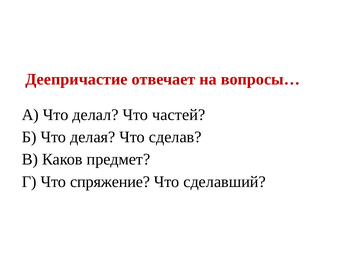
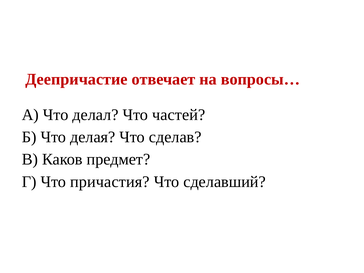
спряжение: спряжение -> причастия (110, 182)
